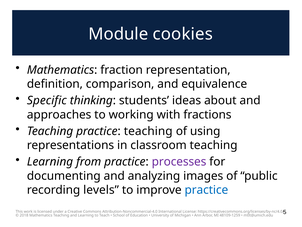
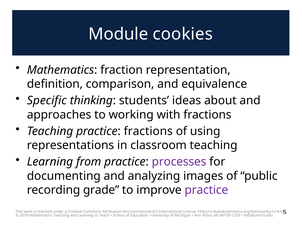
practice teaching: teaching -> fractions (148, 131)
levels: levels -> grade (101, 190)
practice colour: blue -> purple (206, 190)
